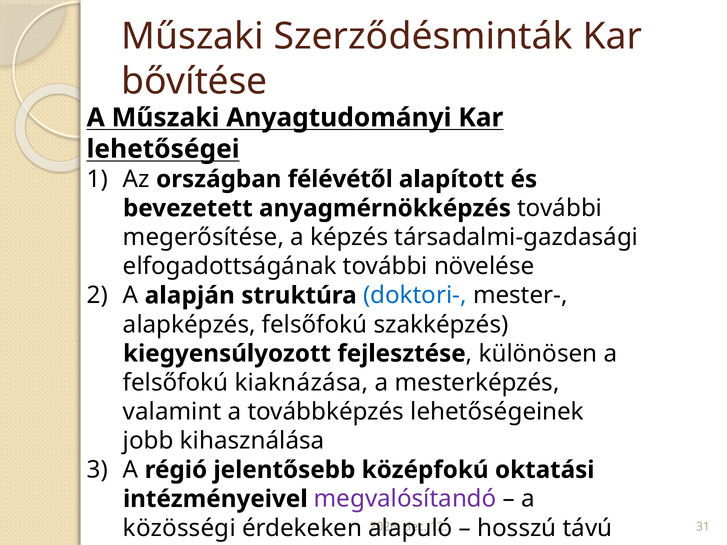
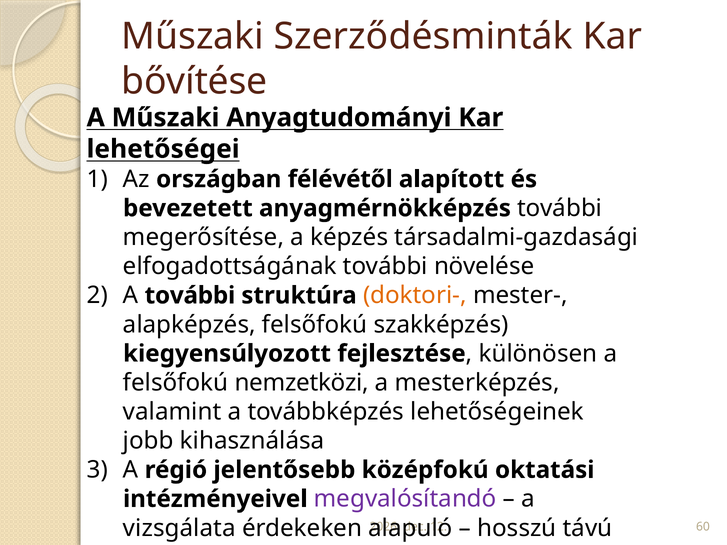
A alapján: alapján -> további (190, 296)
doktori- colour: blue -> orange (415, 296)
kiaknázása: kiaknázása -> nemzetközi (302, 383)
közösségi: közösségi -> vizsgálata (179, 528)
31: 31 -> 60 (703, 527)
